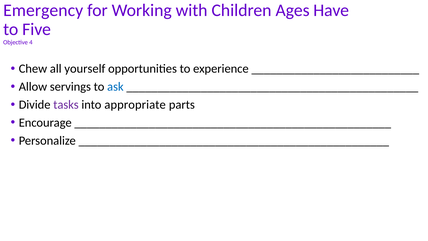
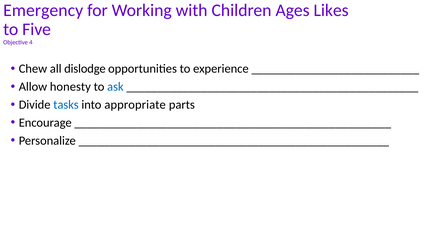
Have: Have -> Likes (331, 10)
yourself: yourself -> dislodge (85, 69)
servings: servings -> honesty (70, 87)
tasks colour: purple -> blue (66, 105)
